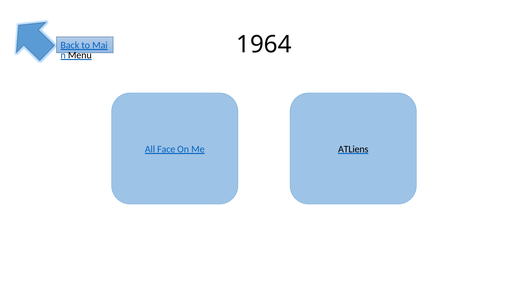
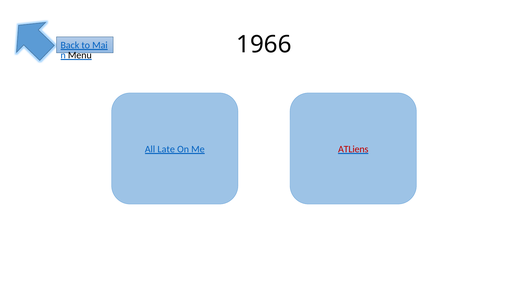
1964: 1964 -> 1966 (264, 44)
Face: Face -> Late (166, 149)
ATLiens colour: black -> red (353, 149)
